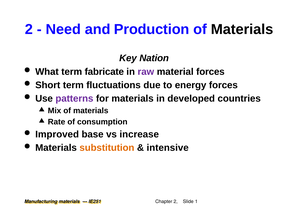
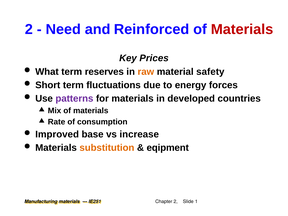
Production: Production -> Reinforced (152, 29)
Materials colour: black -> red (242, 29)
Nation: Nation -> Prices (154, 58)
fabricate: fabricate -> reserves (104, 72)
raw colour: purple -> orange (146, 72)
material forces: forces -> safety (210, 72)
intensive: intensive -> eqipment (168, 148)
